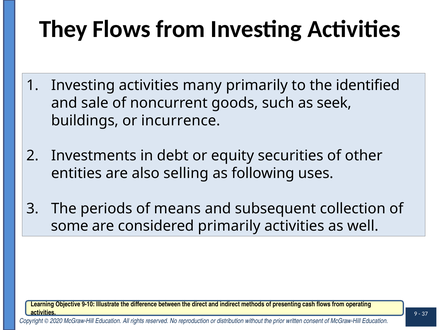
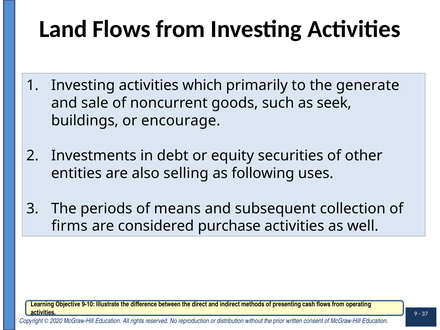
They: They -> Land (63, 29)
many: many -> which (202, 85)
identified: identified -> generate (368, 85)
incurrence: incurrence -> encourage (181, 121)
some: some -> firms (69, 226)
considered primarily: primarily -> purchase (229, 226)
